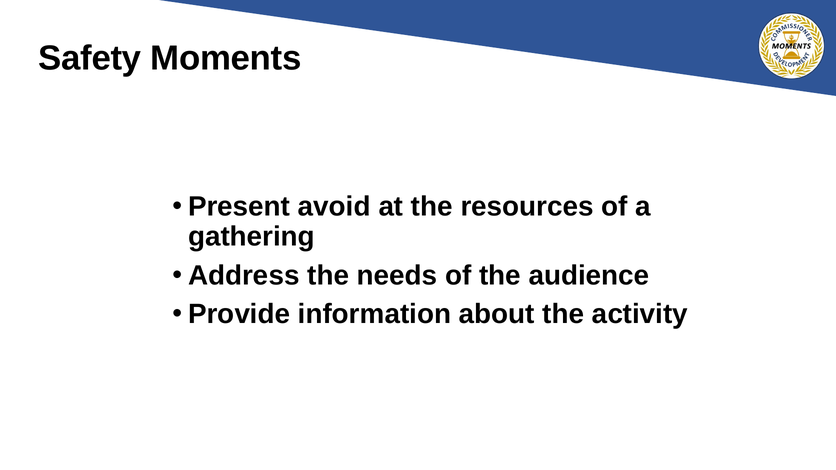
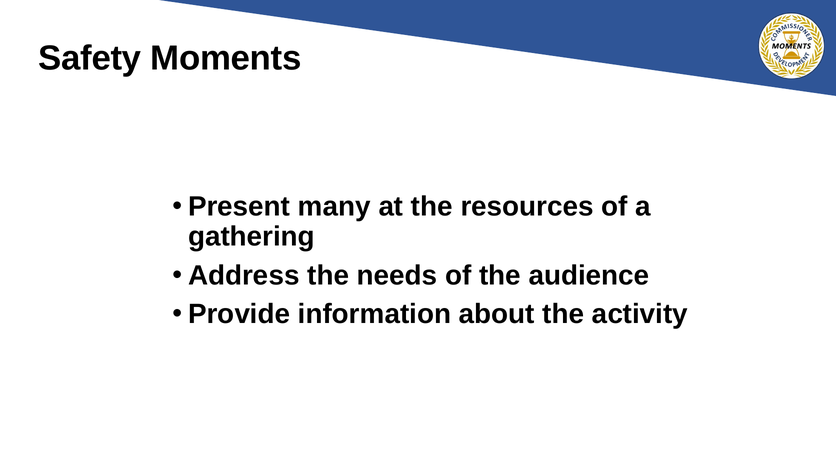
avoid: avoid -> many (334, 207)
